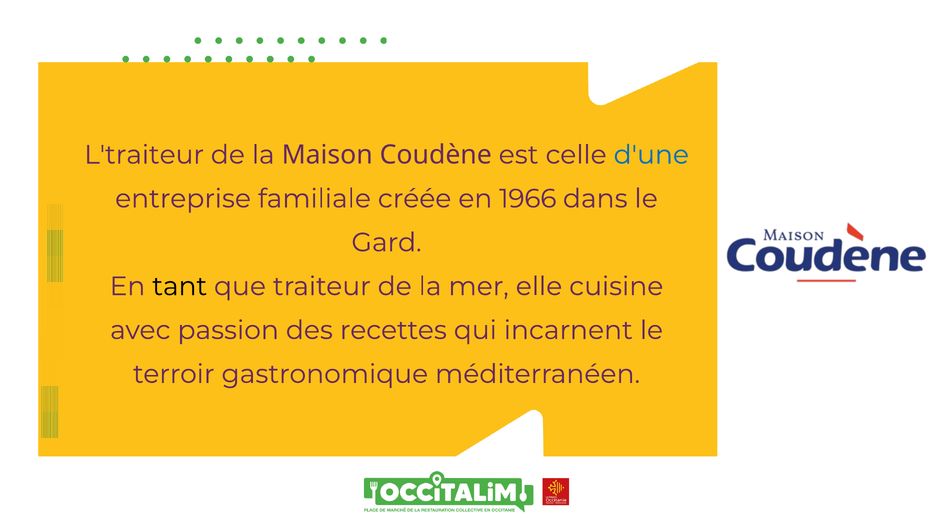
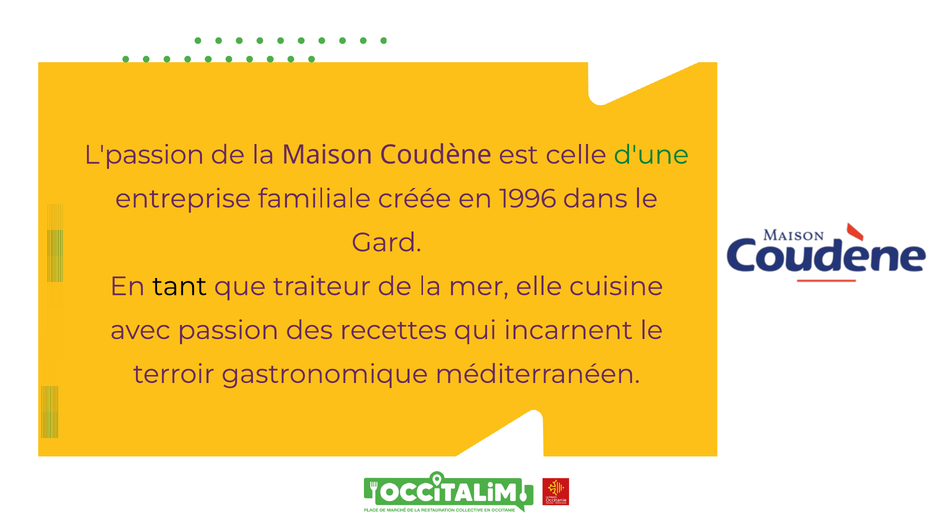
L'traiteur: L'traiteur -> L'passion (144, 155)
d'une colour: blue -> green (651, 155)
1966: 1966 -> 1996 (528, 199)
